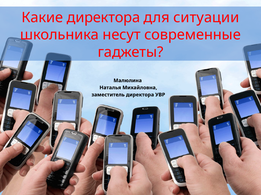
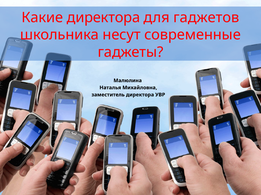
ситуации: ситуации -> гаджетов (206, 18)
